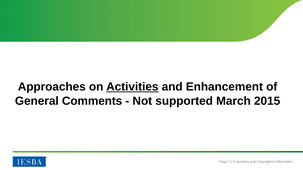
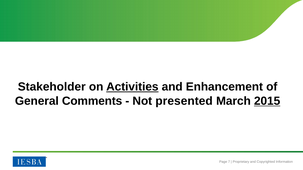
Approaches: Approaches -> Stakeholder (52, 87)
supported: supported -> presented (184, 101)
2015 underline: none -> present (267, 101)
